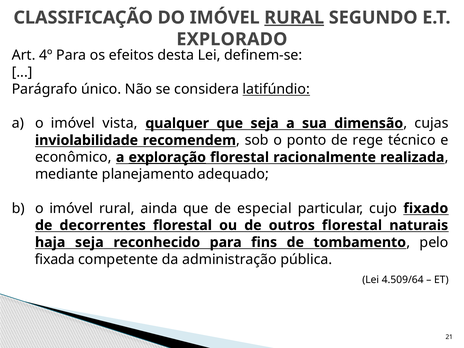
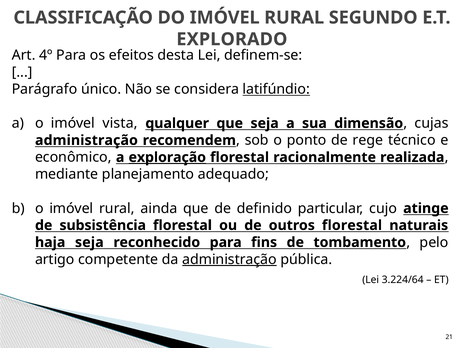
RURAL underline: present -> none (294, 18)
inviolabilidade: inviolabilidade -> administração (86, 140)
especial: especial -> definido (264, 208)
fixado: fixado -> atinge (426, 208)
decorrentes: decorrentes -> subsistência (103, 225)
fixada: fixada -> artigo (55, 259)
administração underline: none -> present (229, 259)
4.509/64: 4.509/64 -> 3.224/64 (403, 280)
